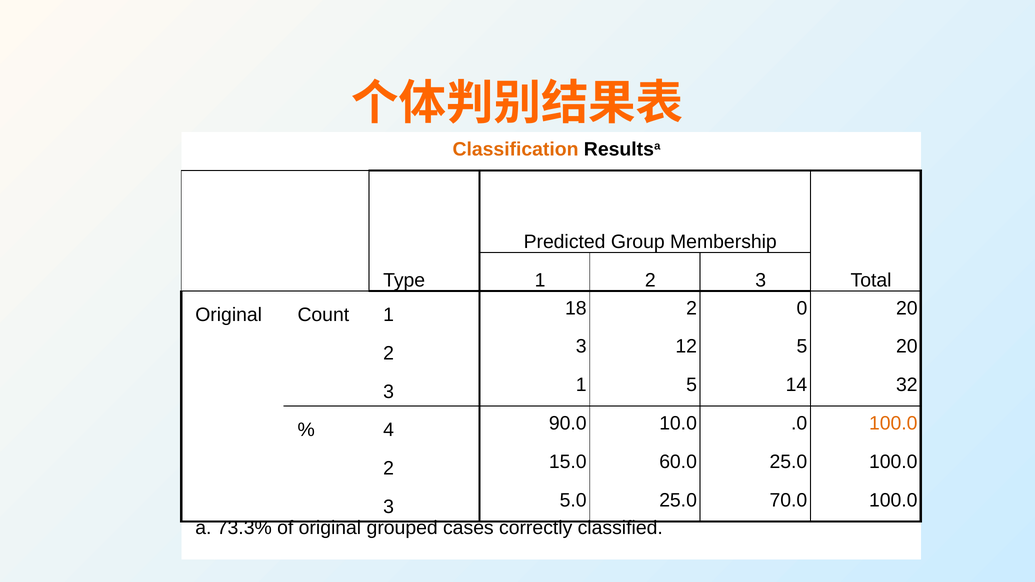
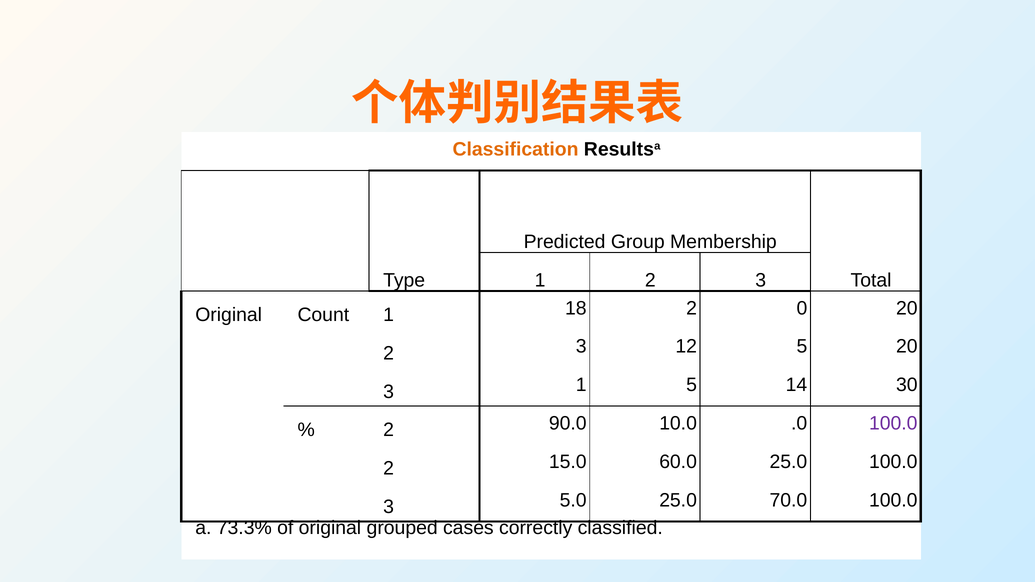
32: 32 -> 30 (907, 385)
4: 4 -> 2 (389, 430)
100.0 colour: orange -> purple (893, 424)
